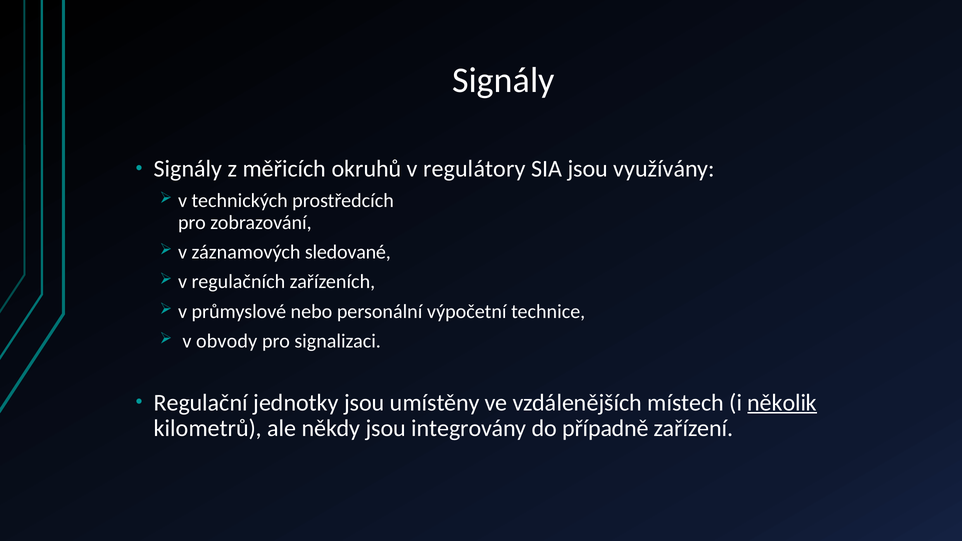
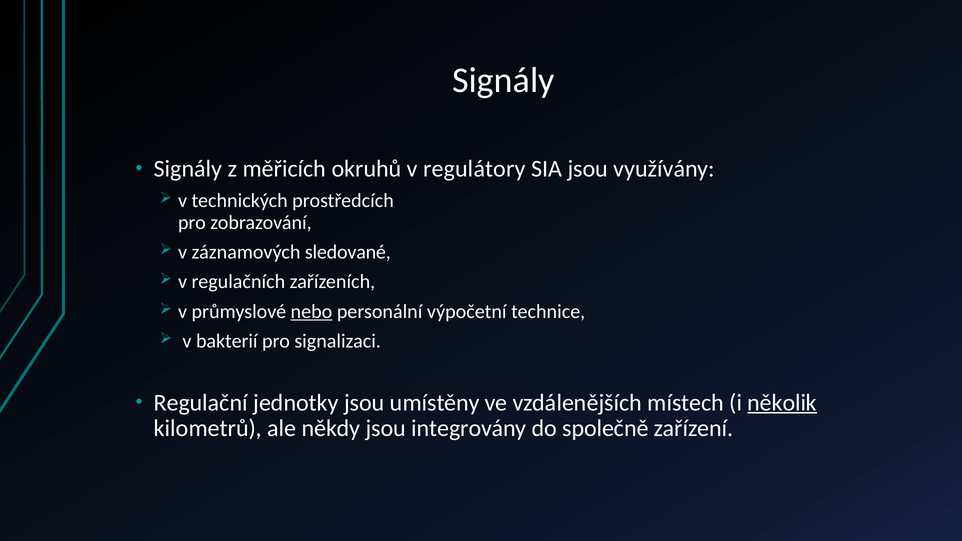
nebo underline: none -> present (311, 312)
obvody: obvody -> bakterií (227, 341)
případně: případně -> společně (605, 429)
